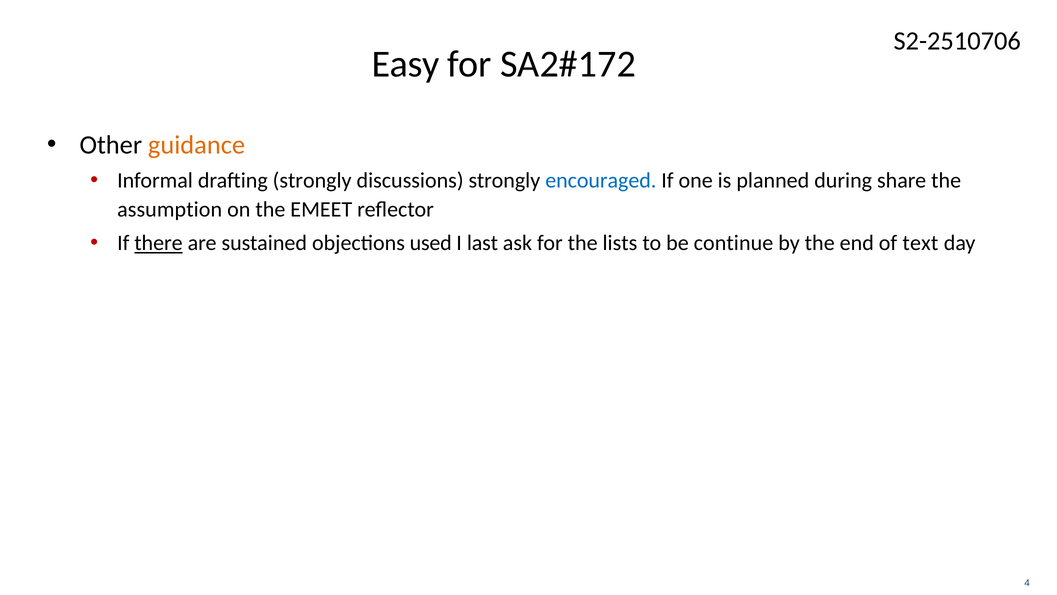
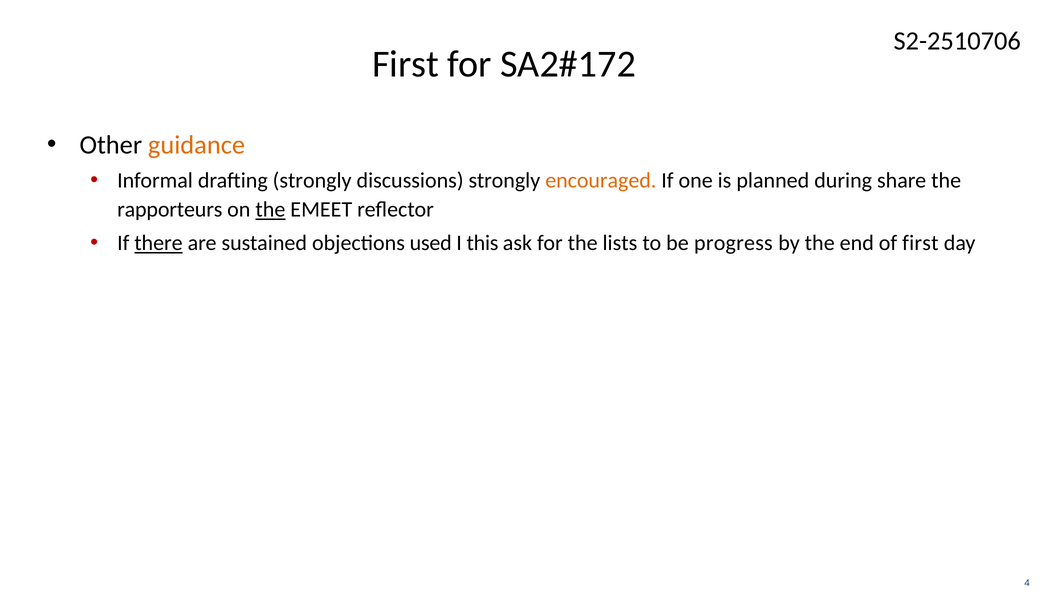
Easy: Easy -> First (405, 64)
encouraged colour: blue -> orange (601, 180)
assumption: assumption -> rapporteurs (170, 210)
the underline: none -> present (270, 210)
last: last -> this (482, 243)
continue: continue -> progress (733, 243)
of text: text -> first (920, 243)
